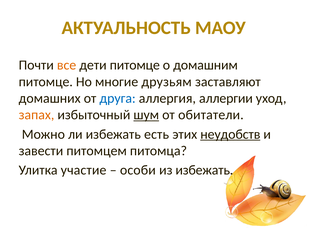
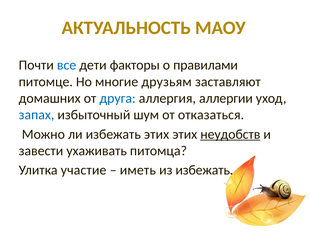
все colour: orange -> blue (67, 65)
дети питомце: питомце -> факторы (135, 65)
домашним: домашним -> правилами (206, 65)
запах colour: orange -> blue (36, 115)
шум underline: present -> none (146, 115)
обитатели: обитатели -> отказаться (211, 115)
избежать есть: есть -> этих (157, 134)
питомцем: питомцем -> ухаживать (97, 151)
особи: особи -> иметь (138, 170)
